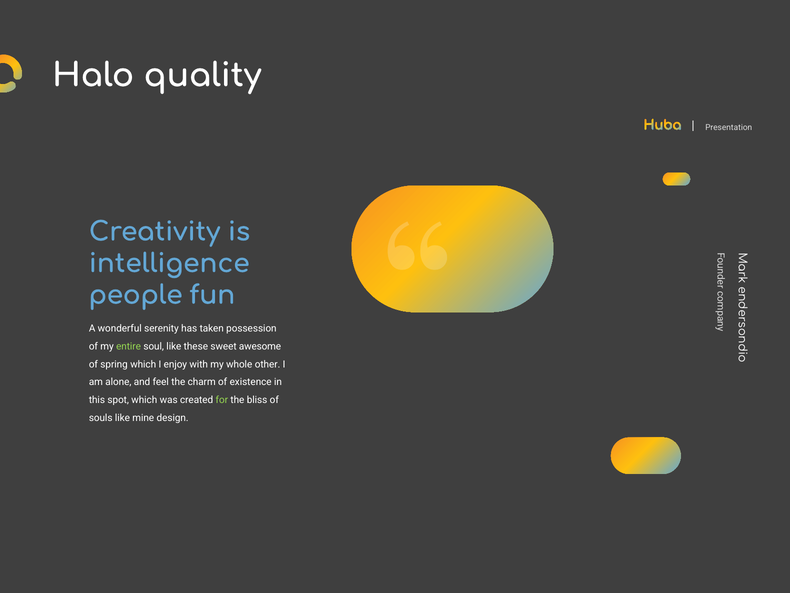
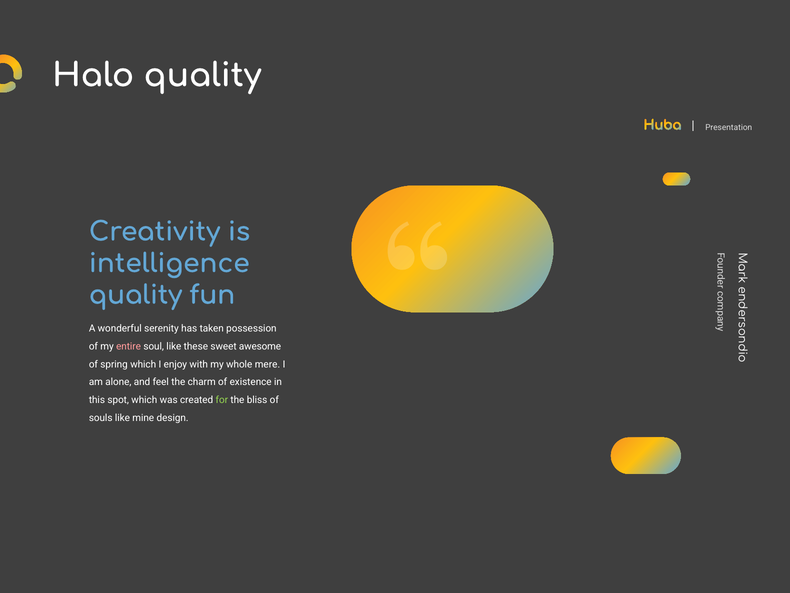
people: people -> quality (136, 295)
entire colour: light green -> pink (129, 346)
other: other -> mere (267, 364)
